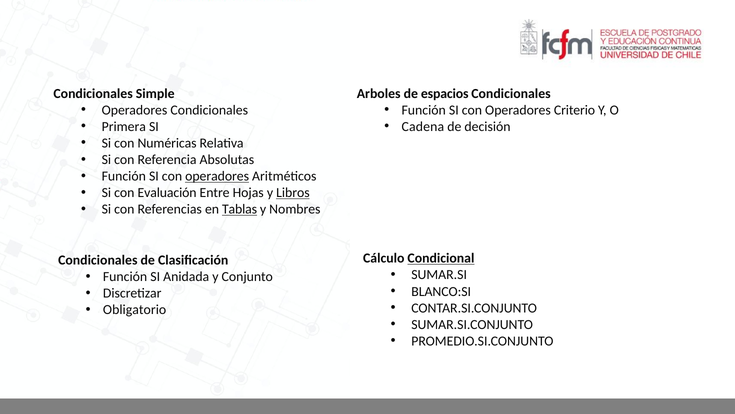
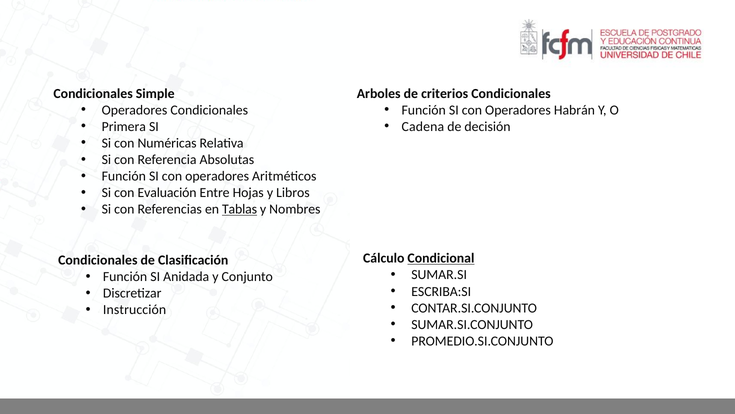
espacios: espacios -> criterios (445, 93)
Criterio: Criterio -> Habrán (574, 110)
operadores underline: present -> none (217, 176)
Libros underline: present -> none (293, 193)
BLANCO:SI: BLANCO:SI -> ESCRIBA:SI (441, 291)
Obligatorio: Obligatorio -> Instrucción (135, 309)
